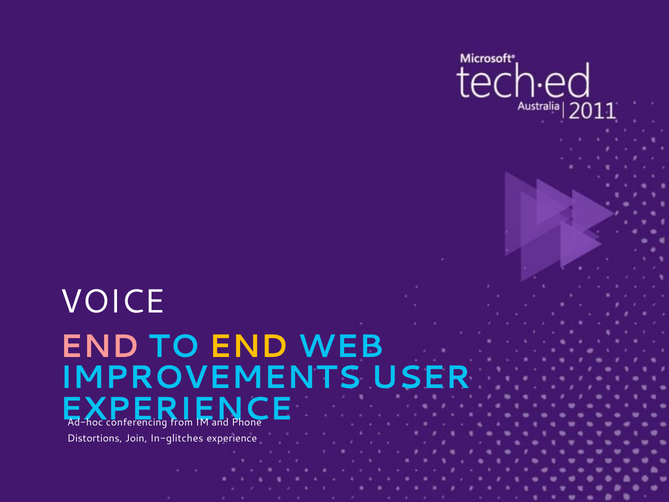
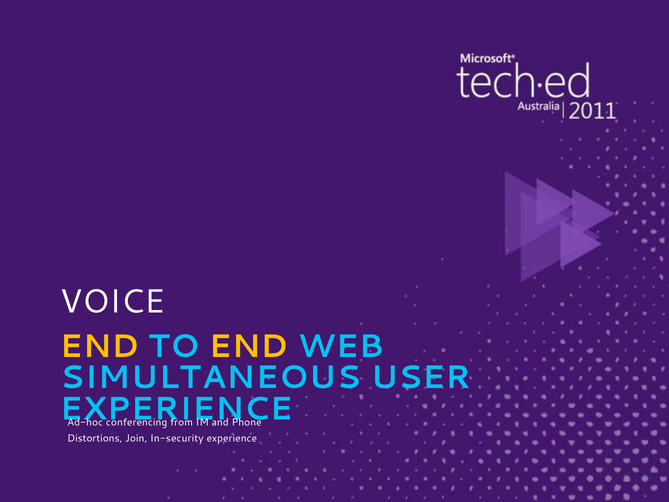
END colour: pink -> yellow (100, 346)
IMPROVEMENTS: IMPROVEMENTS -> SIMULTANEOUS (210, 377)
In-glitches: In-glitches -> In-security (177, 438)
